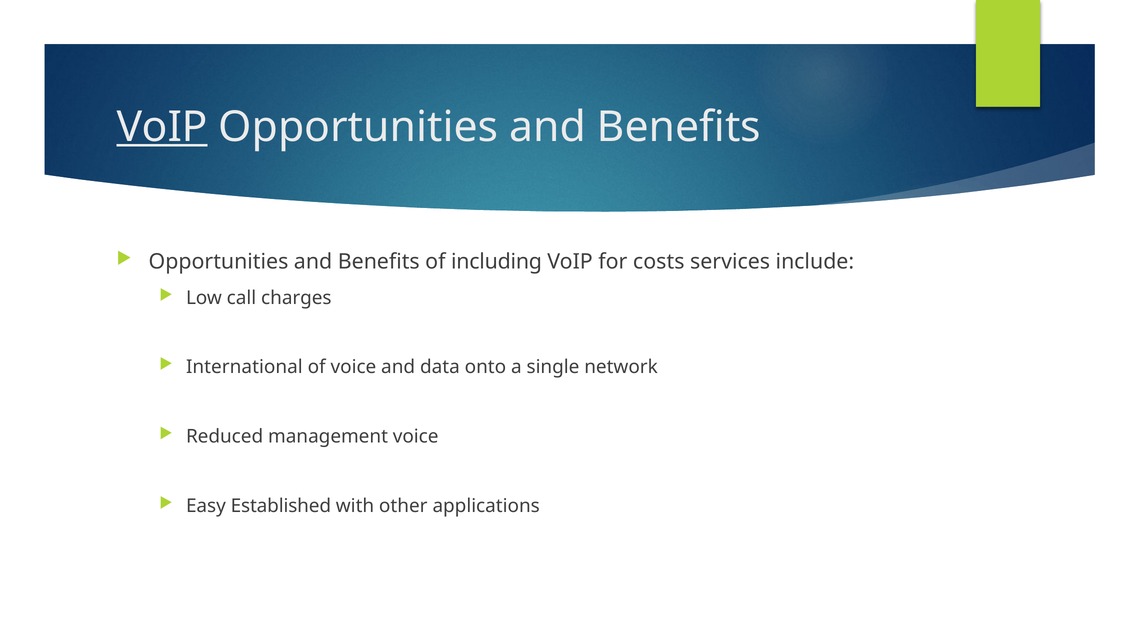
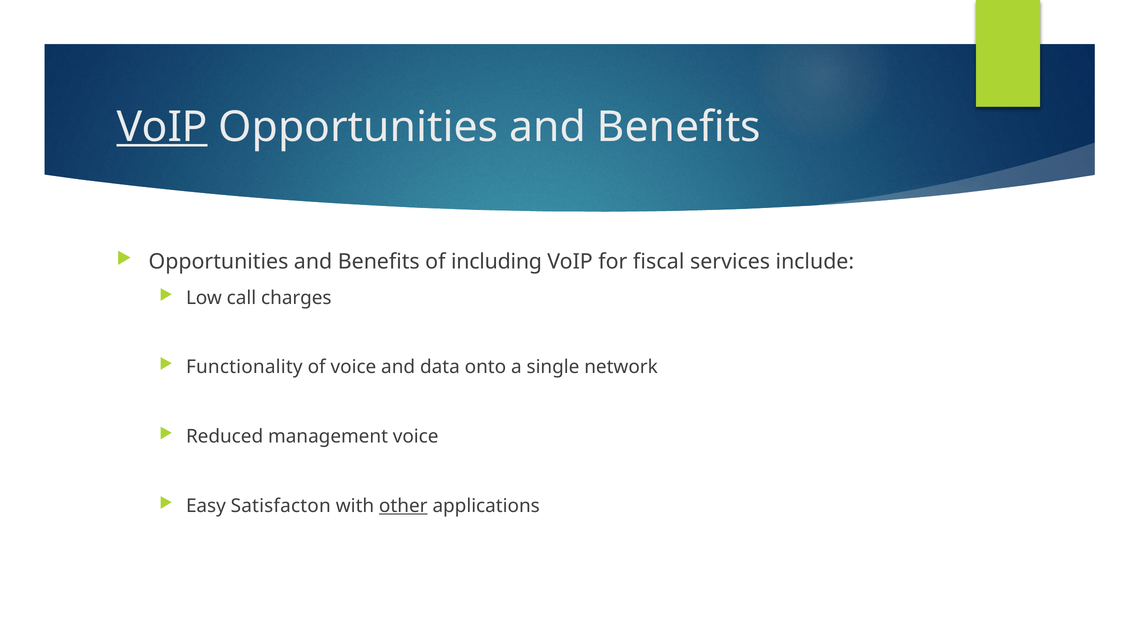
costs: costs -> fiscal (659, 262)
International: International -> Functionality (244, 367)
Established: Established -> Satisfacton (281, 506)
other underline: none -> present (403, 506)
